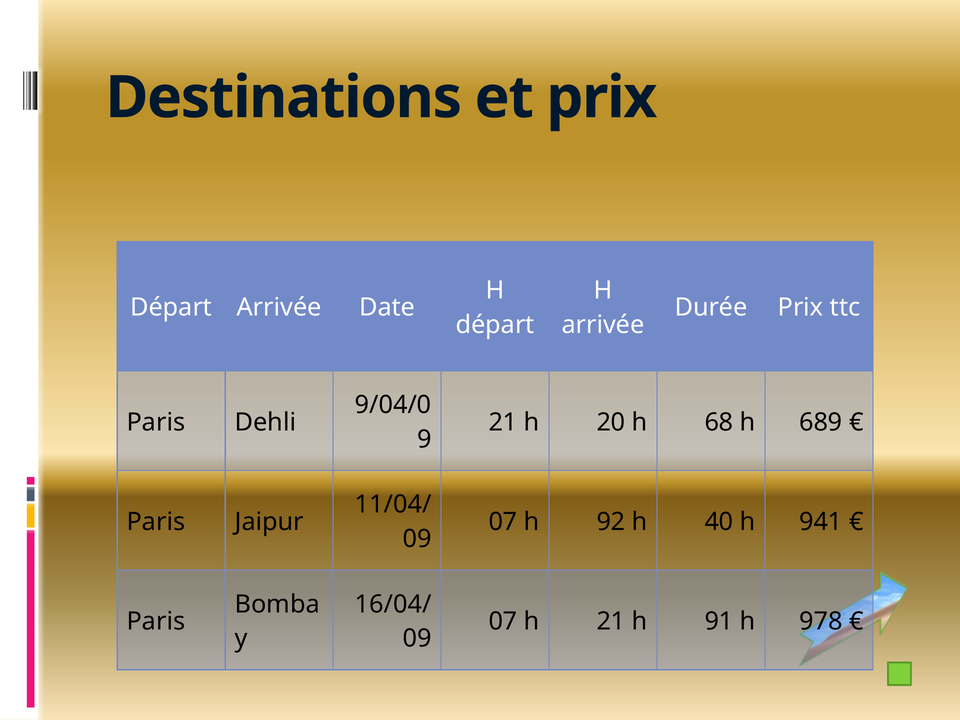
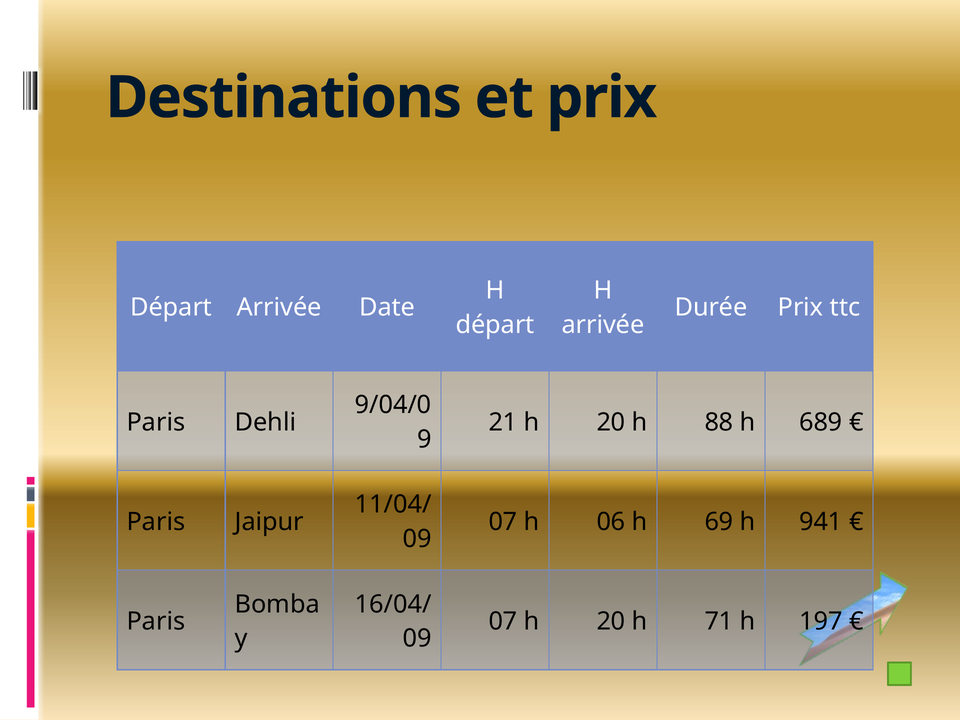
68: 68 -> 88 (719, 422)
92: 92 -> 06 (611, 522)
40: 40 -> 69 (719, 522)
07 h 21: 21 -> 20 (611, 621)
91: 91 -> 71 (719, 621)
978: 978 -> 197 (821, 621)
